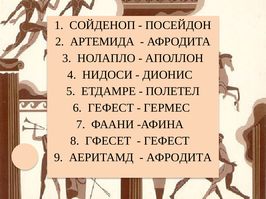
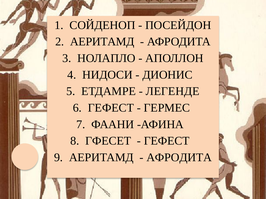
АРТЕМИДА: АРТЕМИДА -> АЕРИТАМД (102, 42)
ПОЛЕТЕЛ: ПОЛЕТЕЛ -> ЛЕГЕНДЕ (173, 91)
